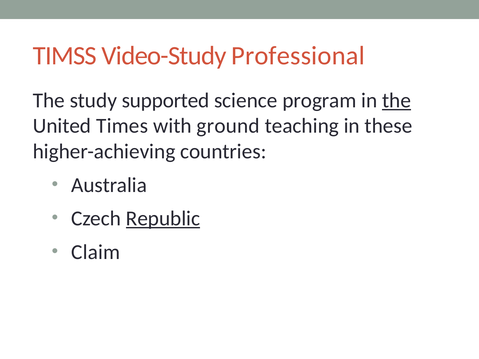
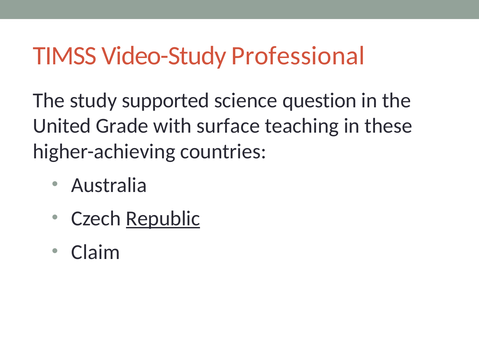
program: program -> question (319, 100)
the underline: present -> none (397, 100)
Times: Times -> Grade (122, 126)
ground: ground -> surface (228, 126)
